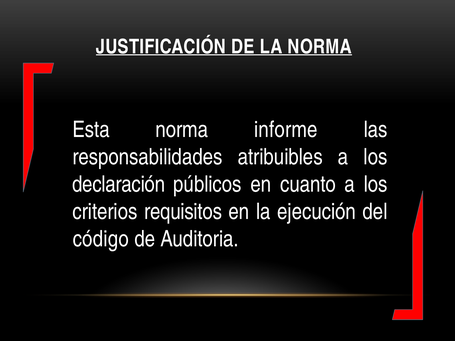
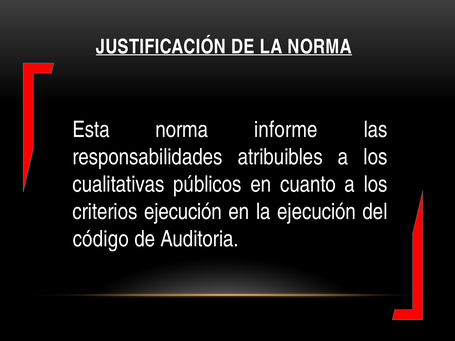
declaración: declaración -> cualitativas (119, 185)
criterios requisitos: requisitos -> ejecución (183, 212)
